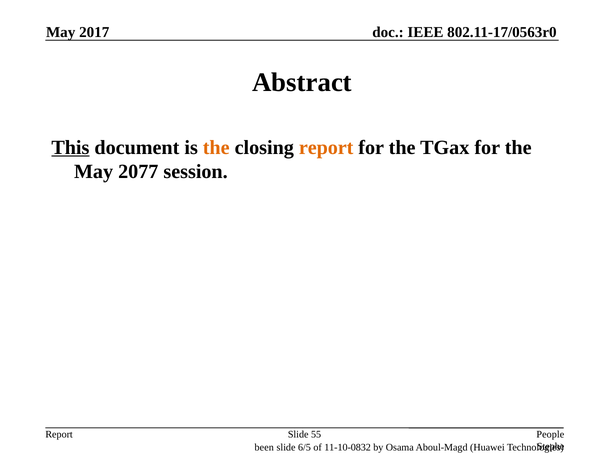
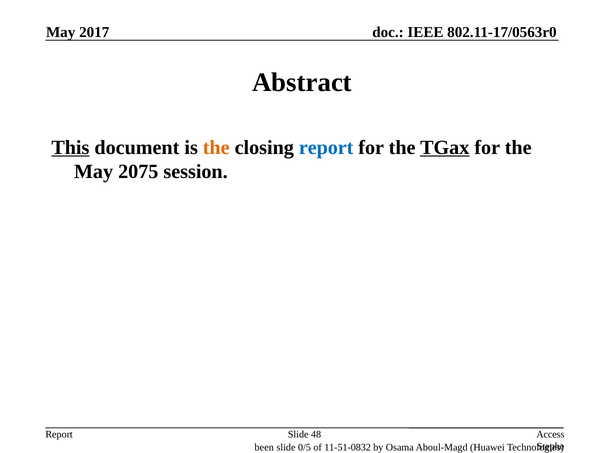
report colour: orange -> blue (326, 147)
TGax underline: none -> present (445, 147)
2077: 2077 -> 2075 (138, 172)
People: People -> Access (550, 434)
55: 55 -> 48 (316, 434)
6/5: 6/5 -> 0/5 (304, 448)
11-10-0832: 11-10-0832 -> 11-51-0832 (348, 448)
